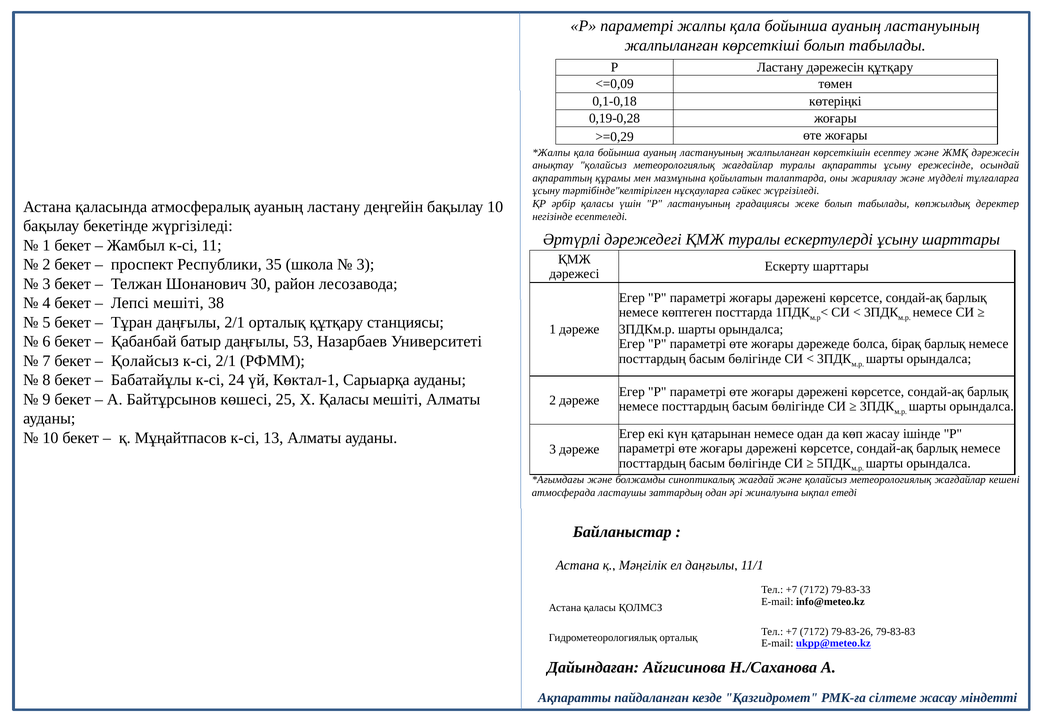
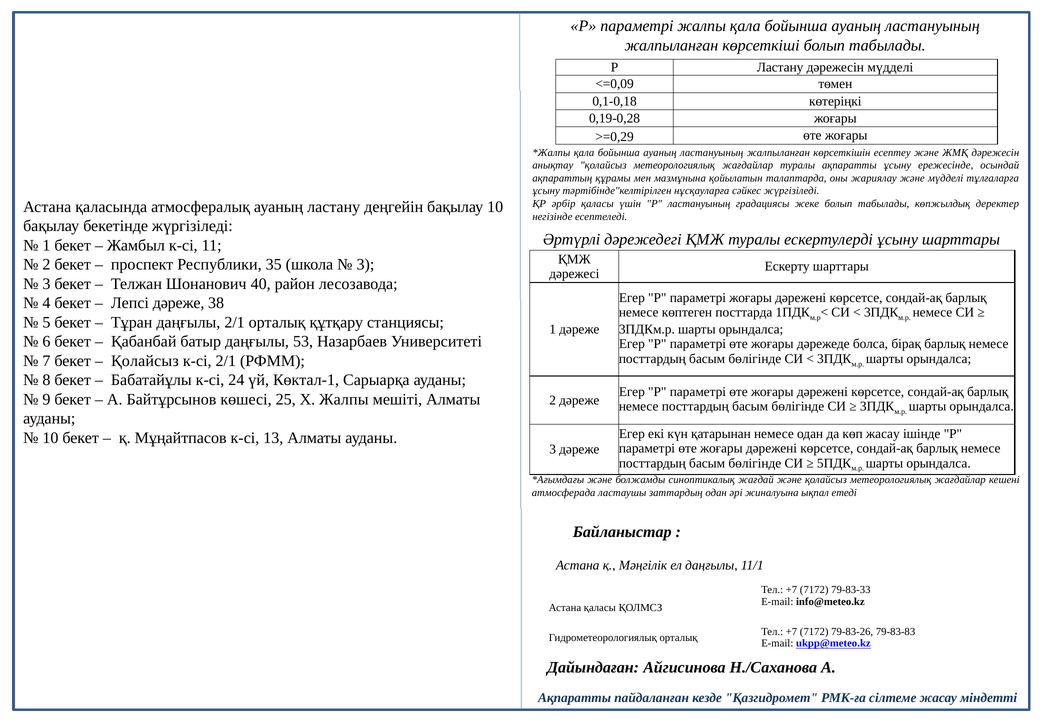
дәрежесін құтқару: құтқару -> мүдделі (890, 67)
30: 30 -> 40 (261, 284)
Лепсі мешіті: мешіті -> дәреже (179, 303)
Х Қаласы: Қаласы -> Жалпы (344, 399)
